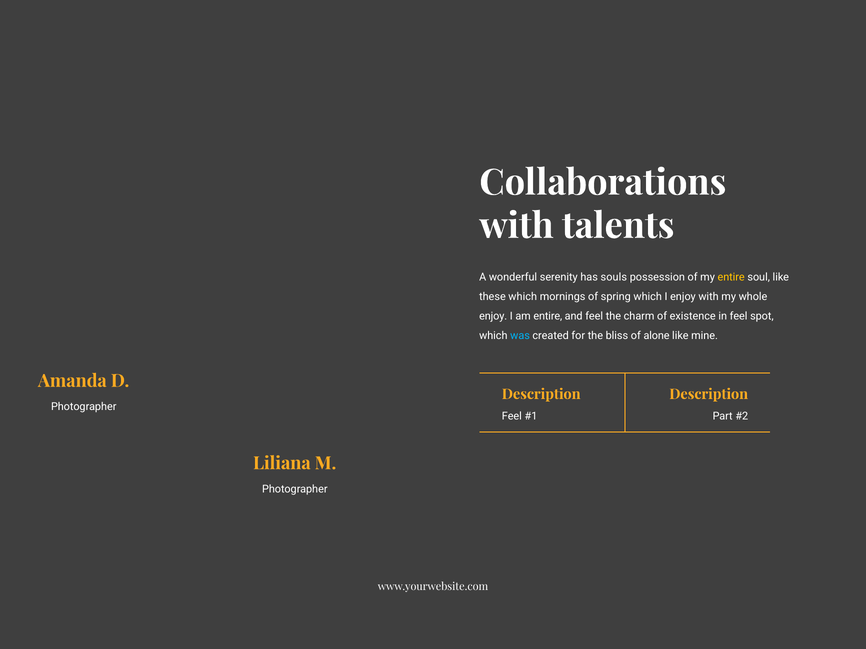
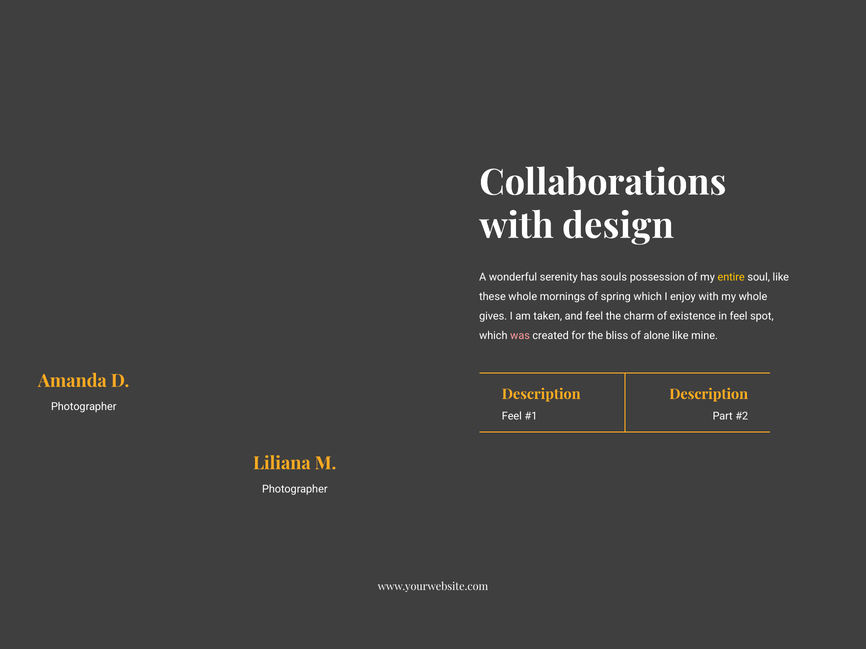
talents: talents -> design (618, 226)
these which: which -> whole (523, 297)
enjoy: enjoy -> gives (493, 317)
am entire: entire -> taken (548, 317)
was colour: light blue -> pink (520, 336)
